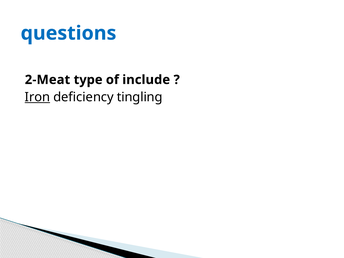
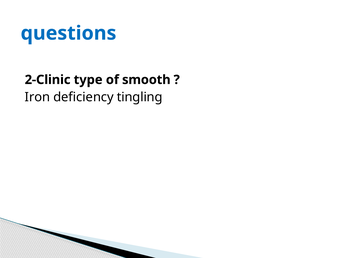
2-Meat: 2-Meat -> 2-Clinic (48, 80)
include: include -> smooth (146, 80)
Iron underline: present -> none (37, 97)
